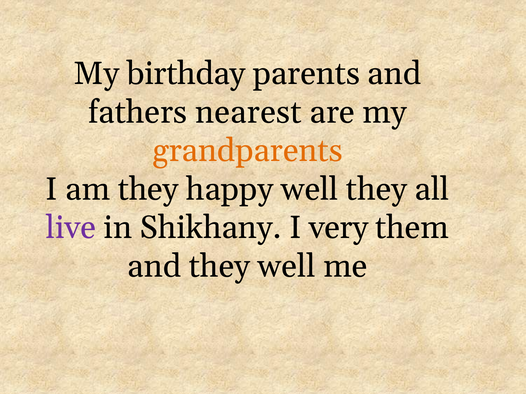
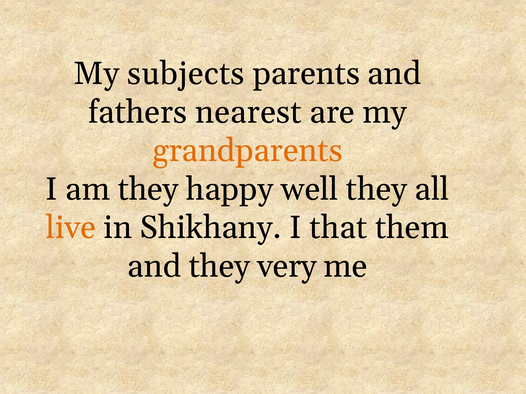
birthday: birthday -> subjects (186, 74)
live colour: purple -> orange (71, 228)
very: very -> that (338, 228)
they well: well -> very (287, 267)
